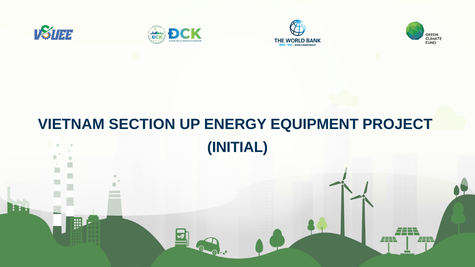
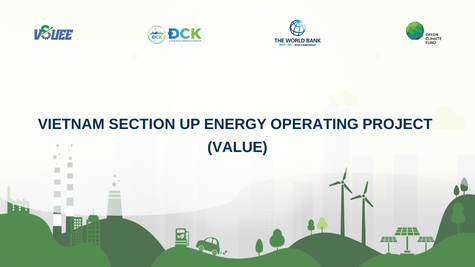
EQUIPMENT: EQUIPMENT -> OPERATING (315, 124)
INITIAL: INITIAL -> VALUE (237, 147)
